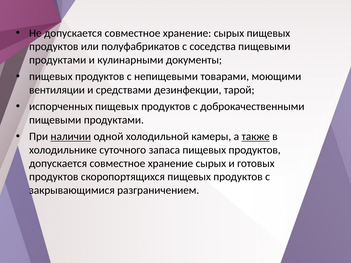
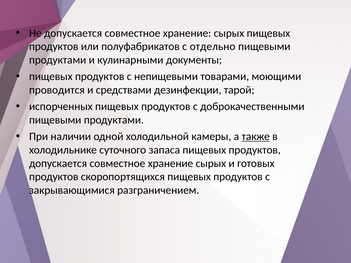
соседства: соседства -> отдельно (213, 47)
вентиляции: вентиляции -> проводится (57, 90)
наличии underline: present -> none (71, 137)
